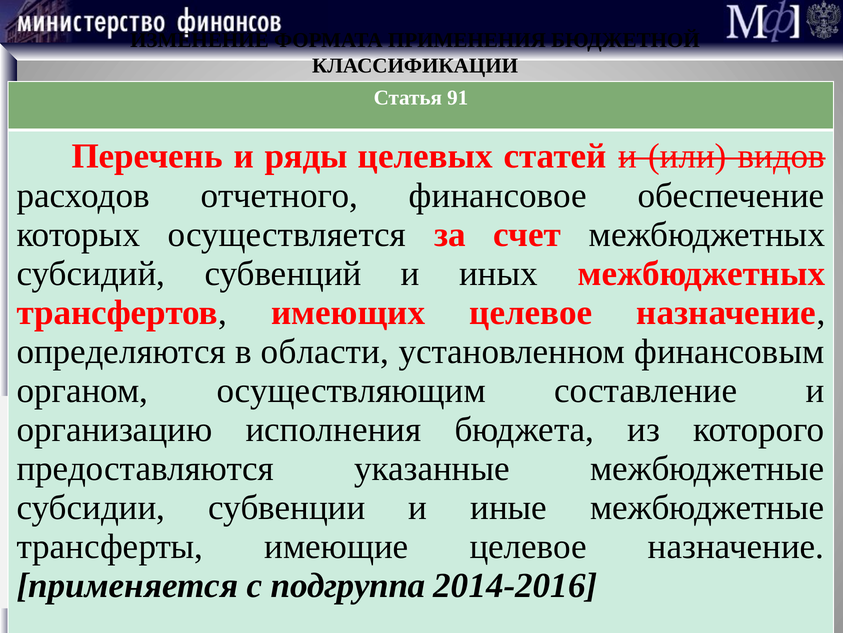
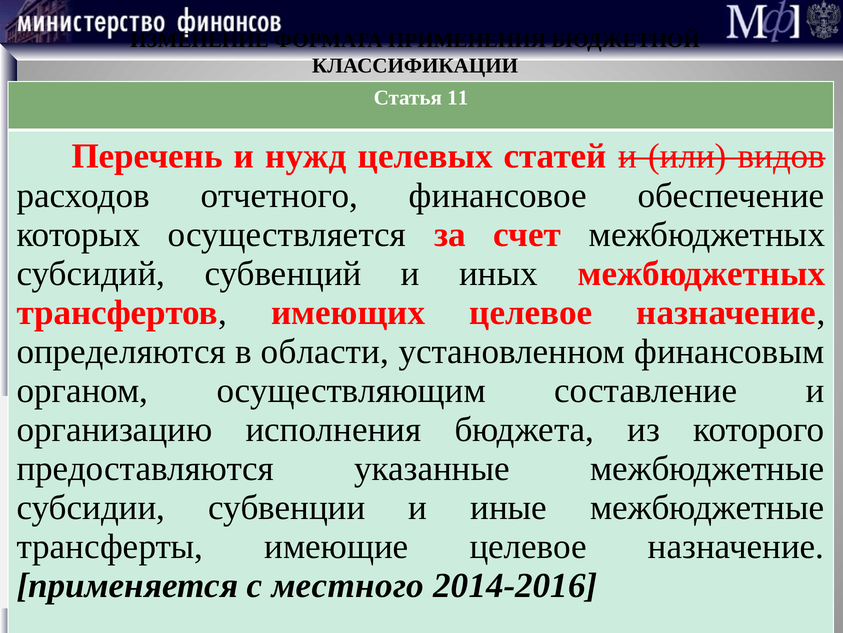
91: 91 -> 11 (458, 98)
ряды: ряды -> нужд (306, 156)
подгруппа: подгруппа -> местного (348, 585)
